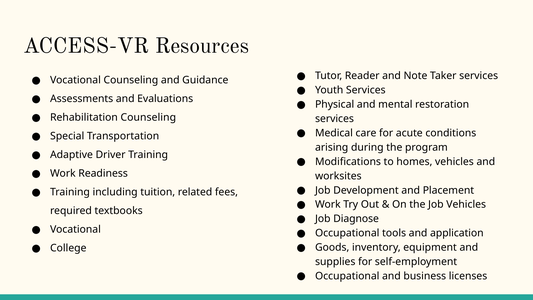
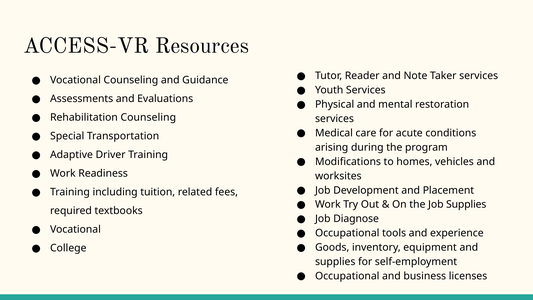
Job Vehicles: Vehicles -> Supplies (466, 204)
application: application -> experience (457, 233)
